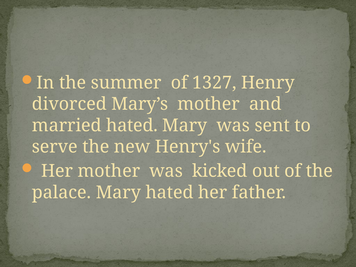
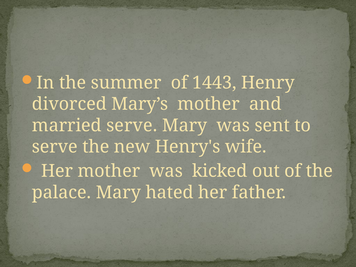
1327: 1327 -> 1443 (214, 83)
married hated: hated -> serve (132, 125)
